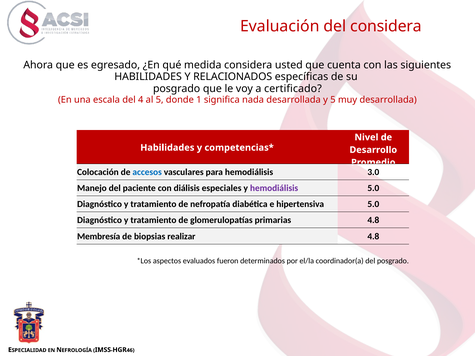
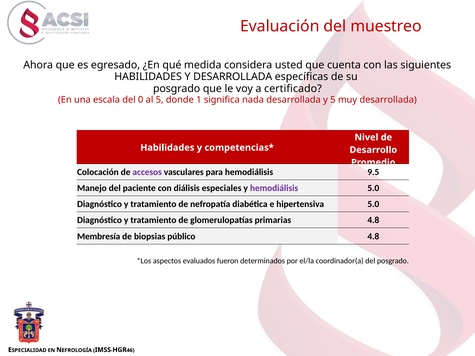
del considera: considera -> muestreo (386, 26)
Y RELACIONADOS: RELACIONADOS -> DESARROLLADA (233, 77)
4: 4 -> 0 (141, 100)
accesos colour: blue -> purple (147, 172)
3.0: 3.0 -> 9.5 (373, 172)
realizar: realizar -> público (181, 236)
